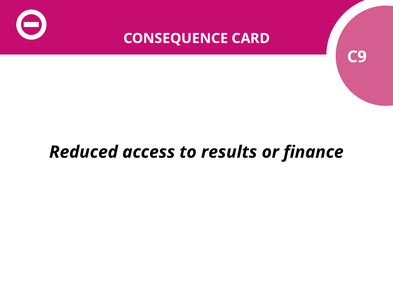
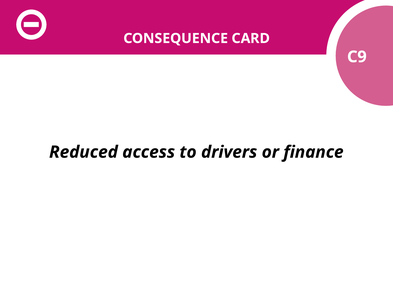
results: results -> drivers (229, 152)
